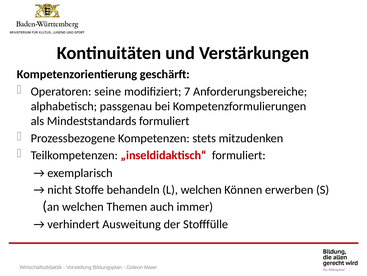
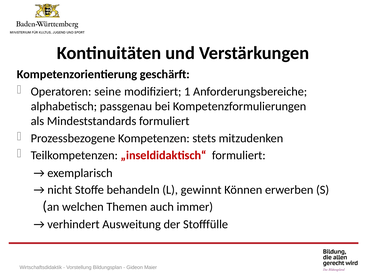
7: 7 -> 1 (187, 91)
L welchen: welchen -> gewinnt (201, 189)
